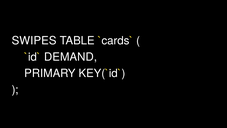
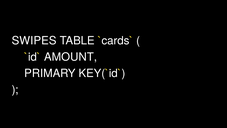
DEMAND: DEMAND -> AMOUNT (71, 57)
